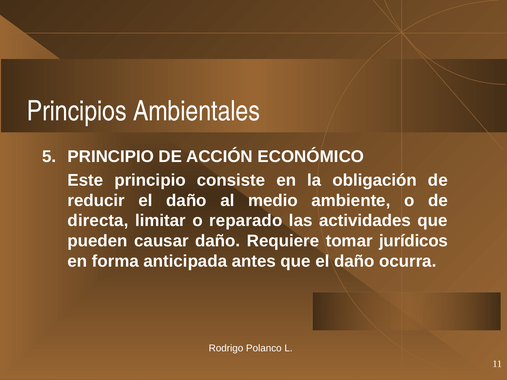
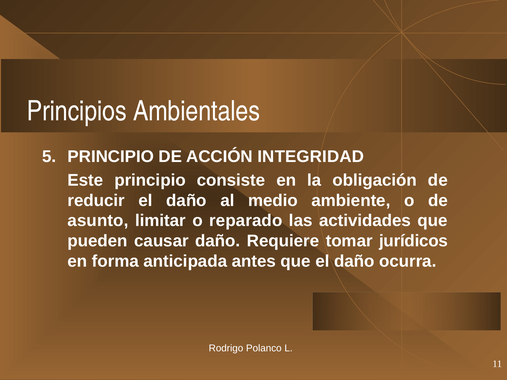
ECONÓMICO: ECONÓMICO -> INTEGRIDAD (311, 157)
directa: directa -> asunto (98, 221)
